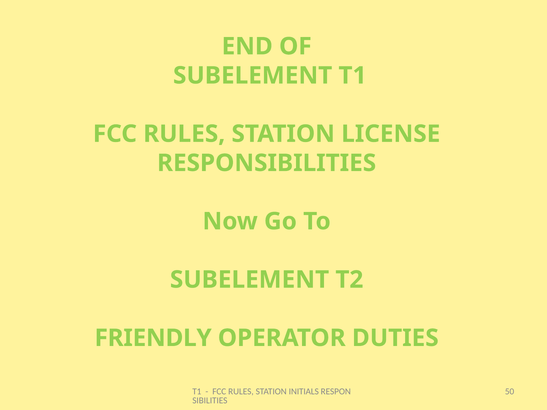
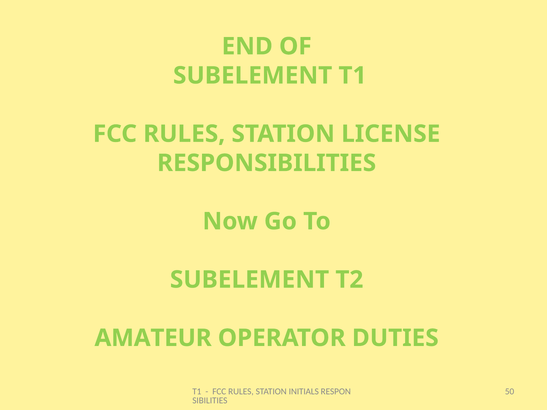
FRIENDLY: FRIENDLY -> AMATEUR (153, 338)
